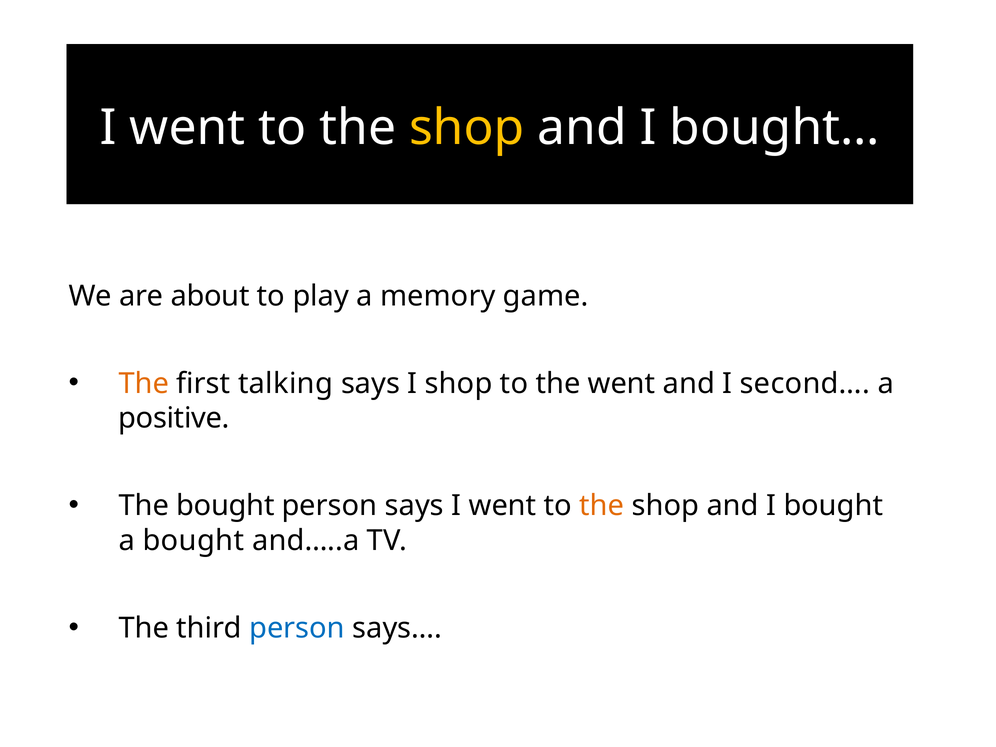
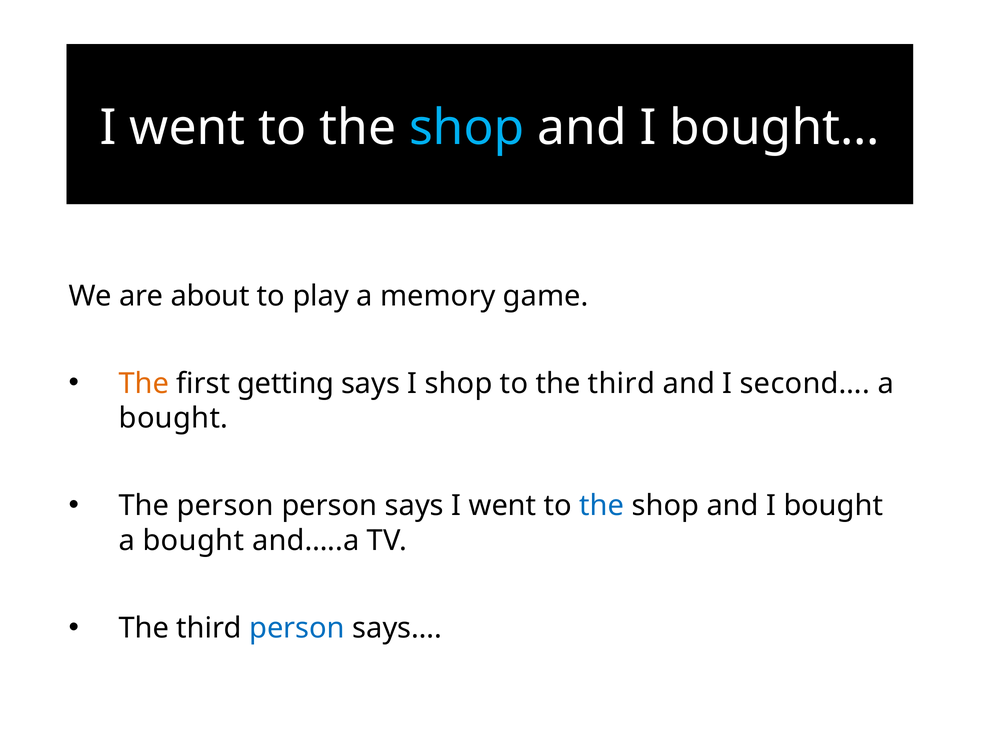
shop colour: yellow -> light blue (467, 128)
talking: talking -> getting (286, 383)
to the went: went -> third (621, 383)
positive: positive -> bought (174, 418)
The bought: bought -> person (225, 506)
the colour: orange -> blue (602, 506)
